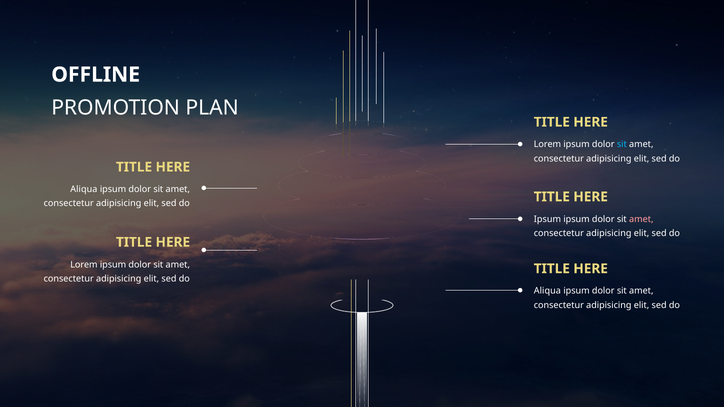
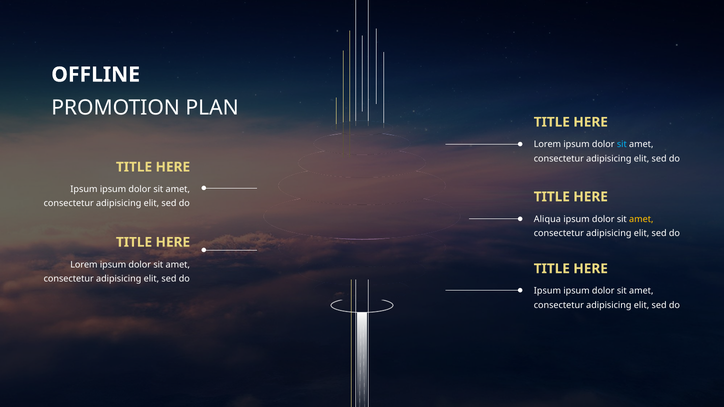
Aliqua: Aliqua -> Ipsum (84, 189)
Ipsum: Ipsum -> Aliqua (547, 219)
amet colour: pink -> yellow (641, 219)
Aliqua: Aliqua -> Ipsum (547, 291)
